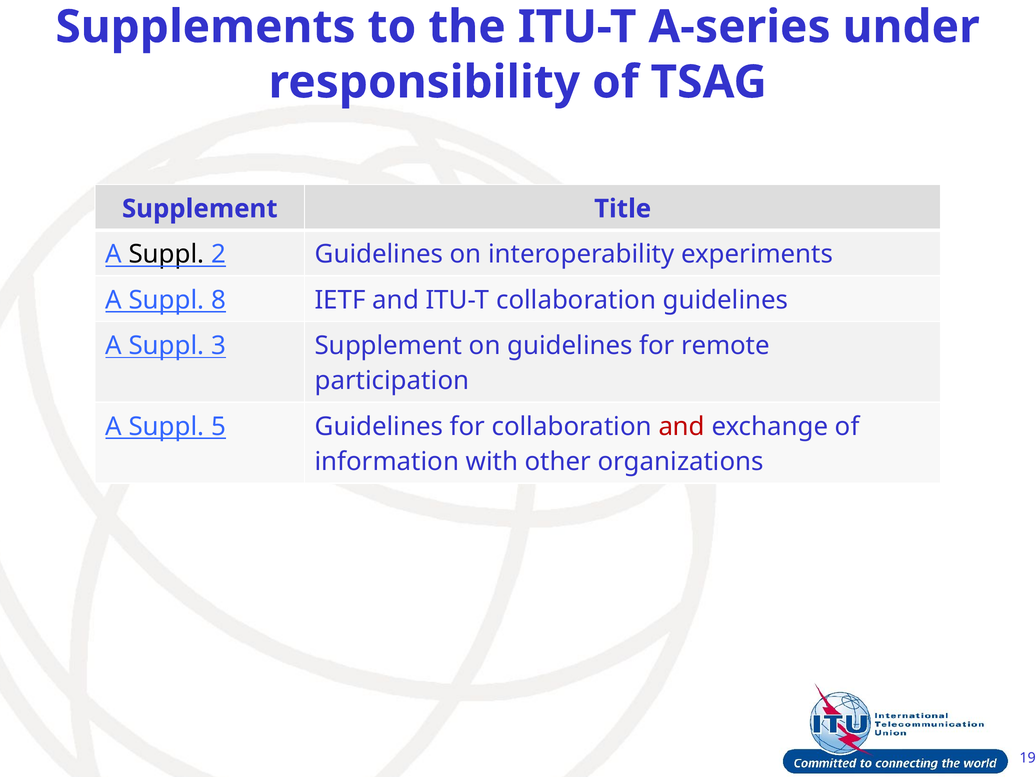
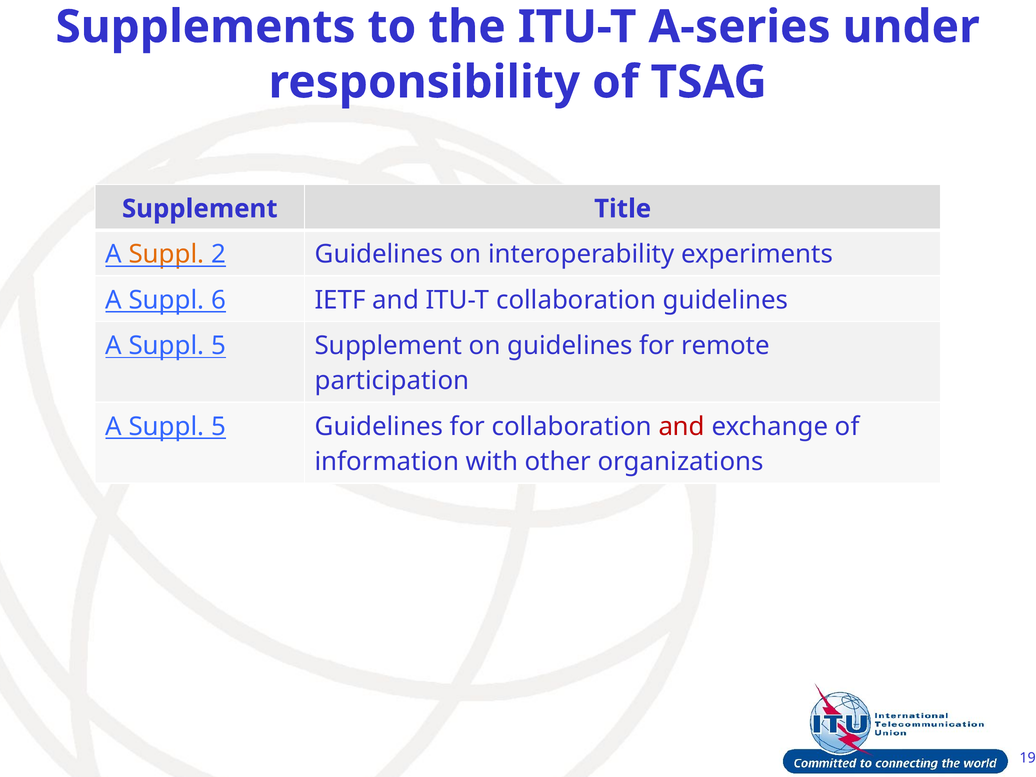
Suppl colour: black -> orange (166, 254)
8: 8 -> 6 (219, 300)
3: 3 -> 5 (219, 346)
